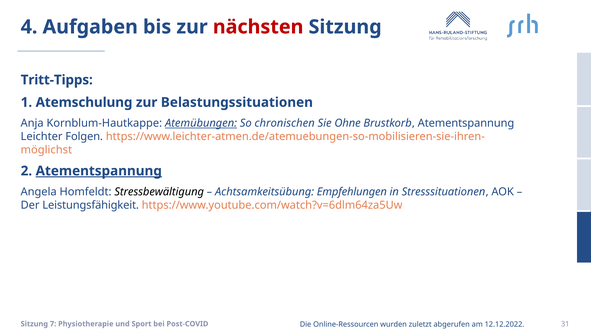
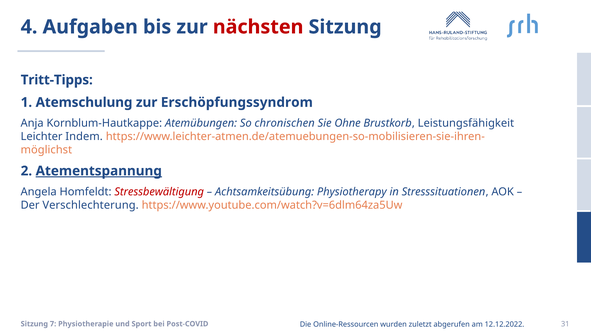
Belastungssituationen: Belastungssituationen -> Erschöpfungssyndrom (237, 102)
Atemübungen underline: present -> none (201, 123)
Brustkorb Atementspannung: Atementspannung -> Leistungsfähigkeit (466, 123)
Folgen: Folgen -> Indem (84, 136)
Stressbewältigung colour: black -> red (159, 191)
Empfehlungen: Empfehlungen -> Physiotherapy (352, 191)
Leistungsfähigkeit: Leistungsfähigkeit -> Verschlechterung (91, 205)
